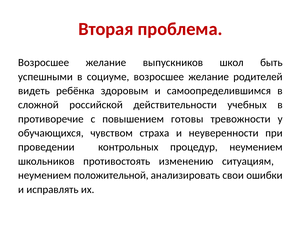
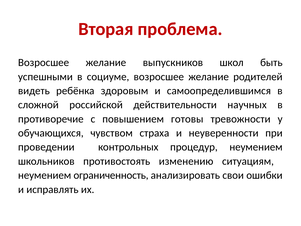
учебных: учебных -> научных (247, 105)
положительной: положительной -> ограниченность (111, 175)
